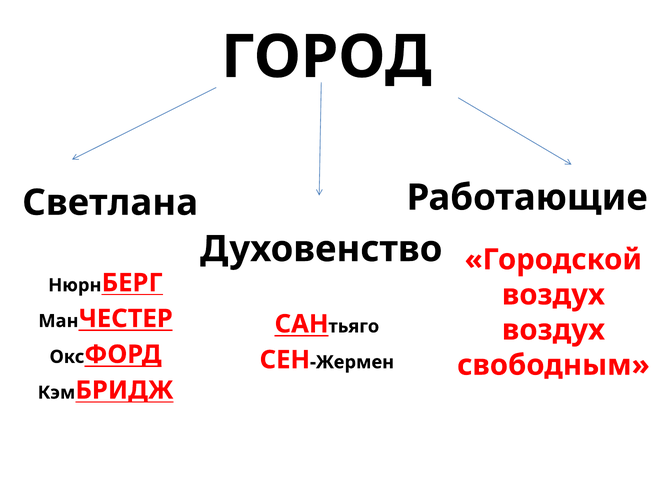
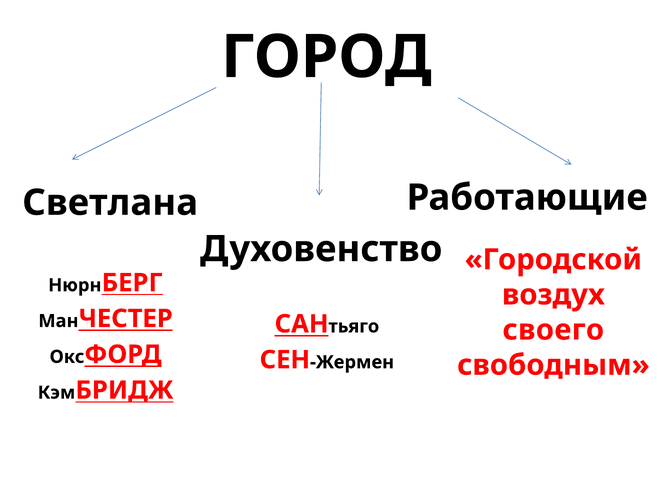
воздух: воздух -> своего (553, 330)
